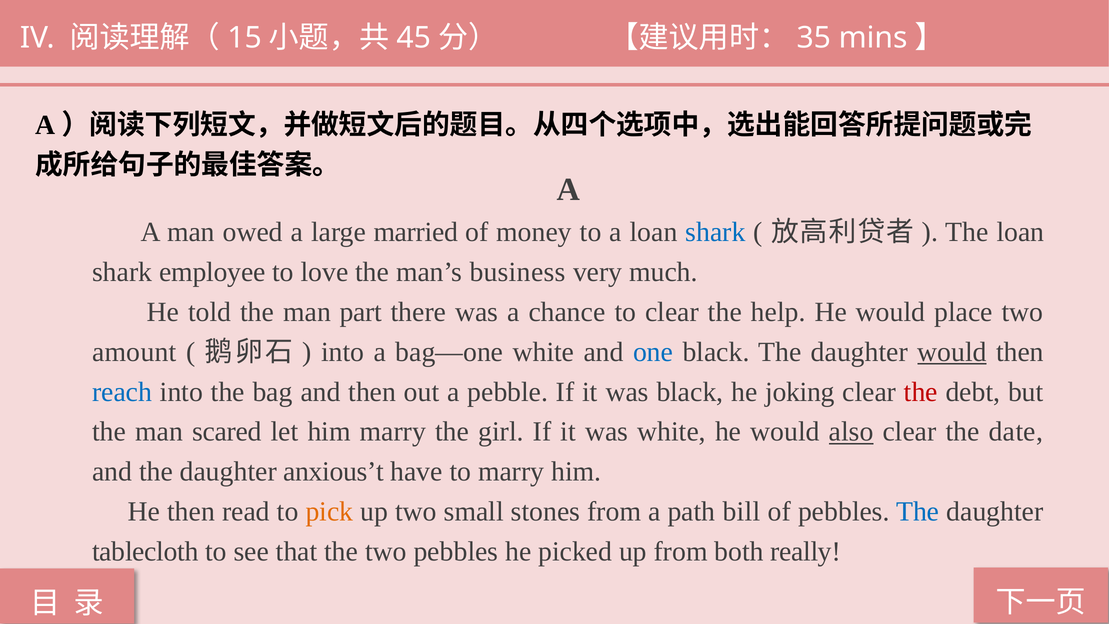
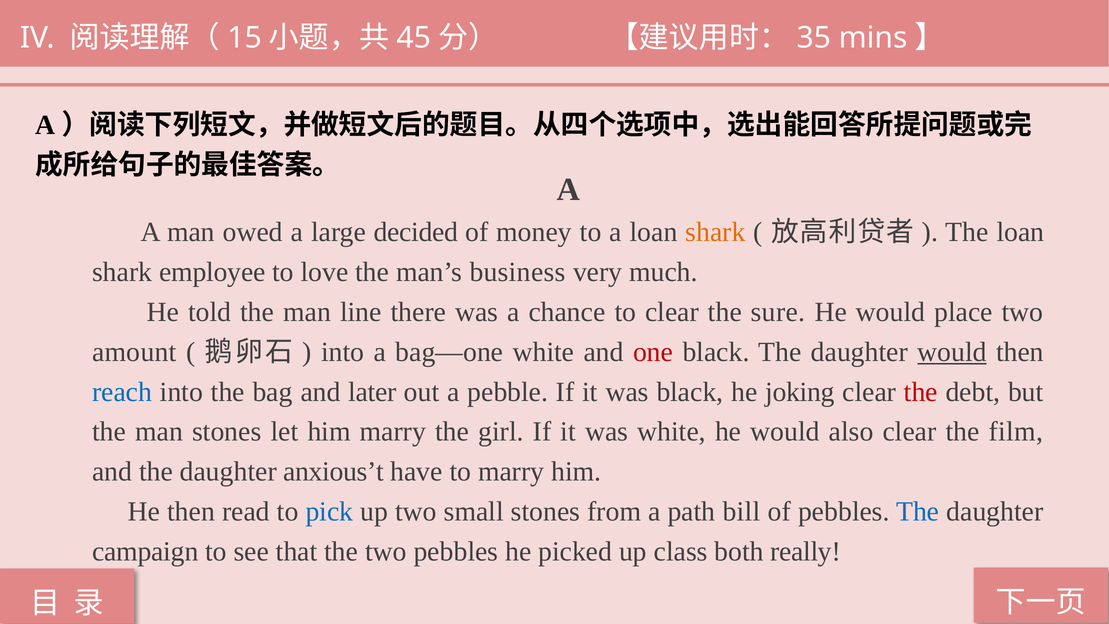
married: married -> decided (416, 232)
shark colour: blue -> orange (715, 232)
part: part -> line (361, 312)
help: help -> sure (778, 312)
one colour: blue -> red (653, 352)
and then: then -> later (372, 392)
man scared: scared -> stones (227, 432)
also underline: present -> none (851, 432)
date: date -> film (1016, 432)
pick colour: orange -> blue (329, 512)
tablecloth: tablecloth -> campaign (145, 551)
up from: from -> class (681, 551)
